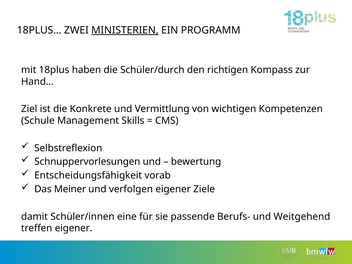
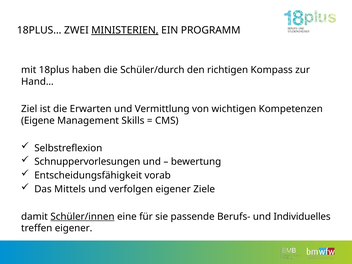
Konkrete: Konkrete -> Erwarten (91, 109)
Schule: Schule -> Eigene (38, 121)
Meiner: Meiner -> Mittels (70, 189)
Schüler/innen underline: none -> present (82, 217)
Weitgehend: Weitgehend -> Individuelles (302, 217)
